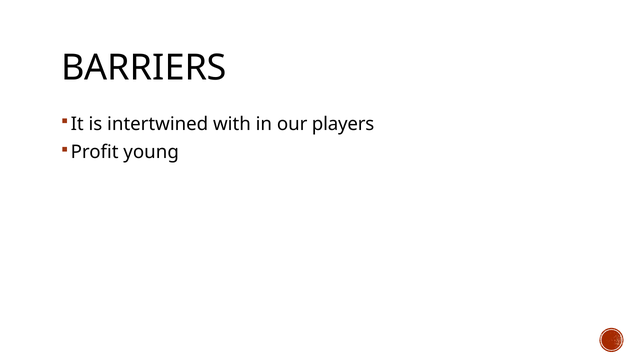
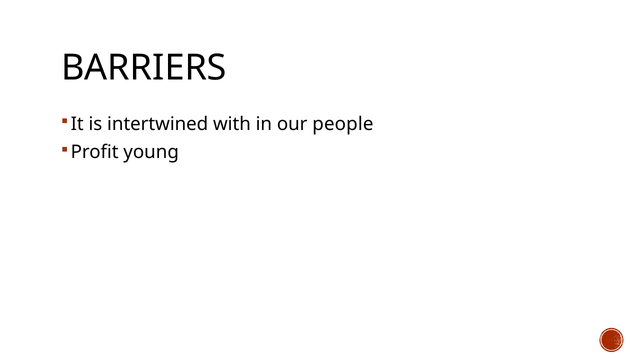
players: players -> people (343, 124)
